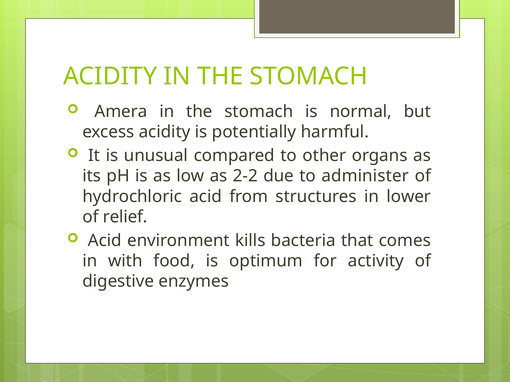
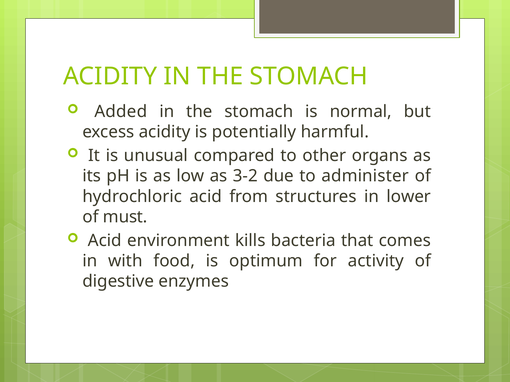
Amera: Amera -> Added (121, 112)
2-2: 2-2 -> 3-2 (245, 176)
relief: relief -> must (125, 217)
